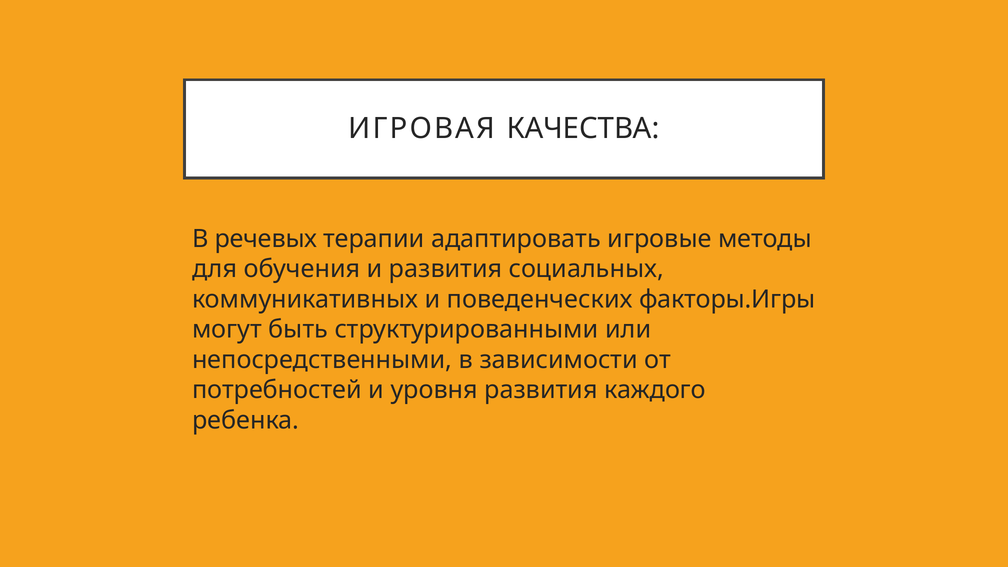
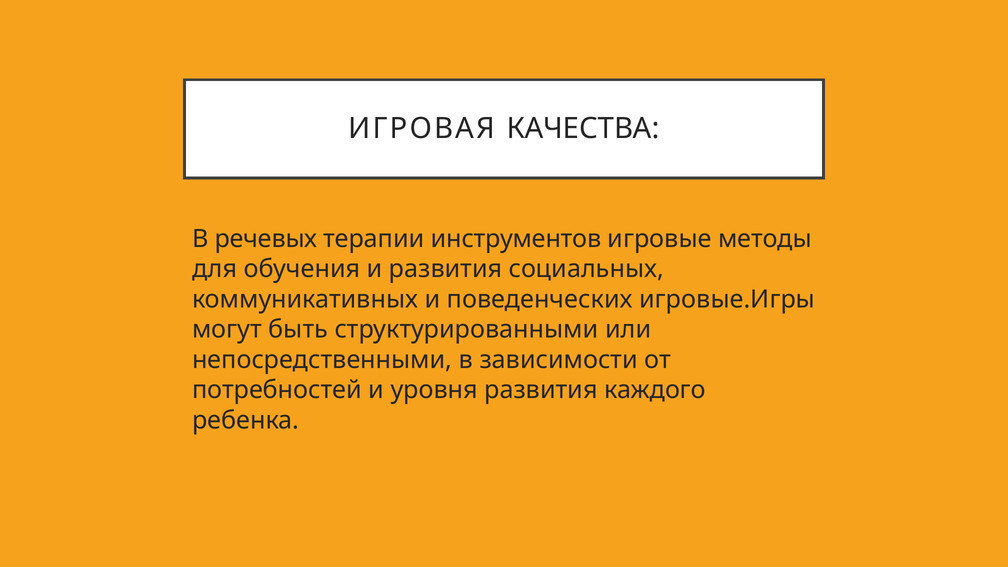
адаптировать: адаптировать -> инструментов (516, 239)
факторы.Игры: факторы.Игры -> игровые.Игры (727, 299)
